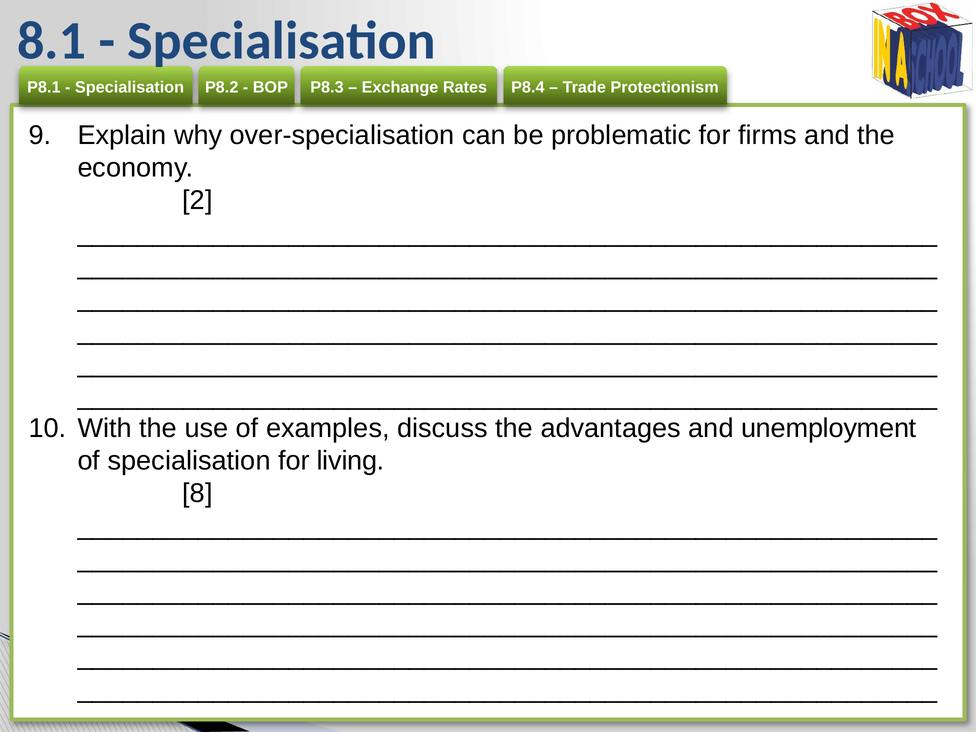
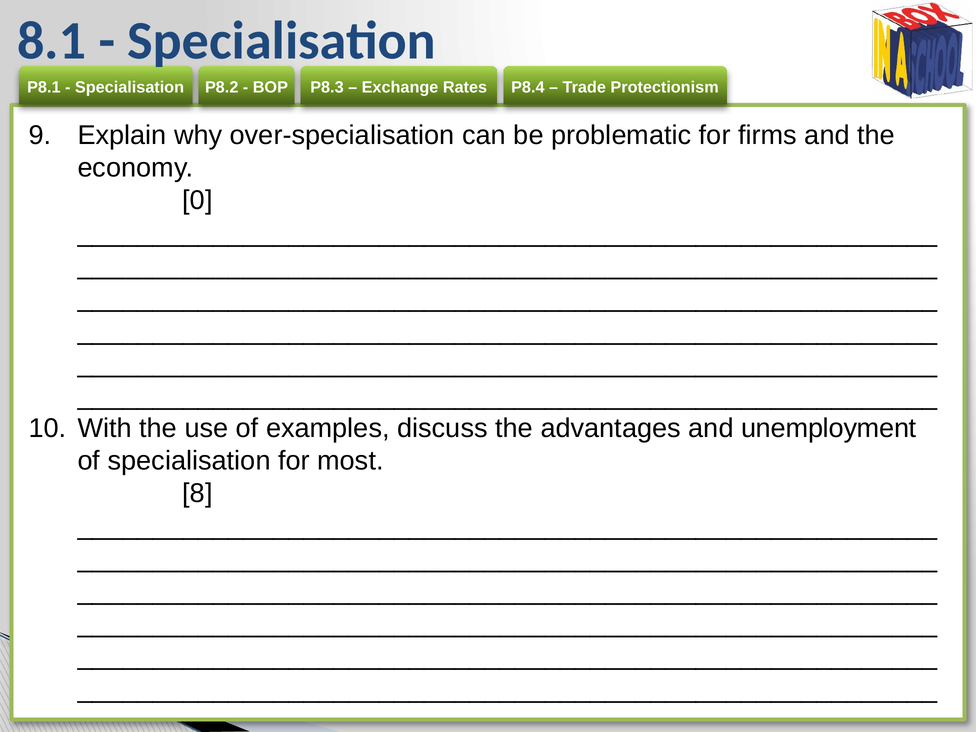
2: 2 -> 0 (197, 200)
living: living -> most (350, 461)
